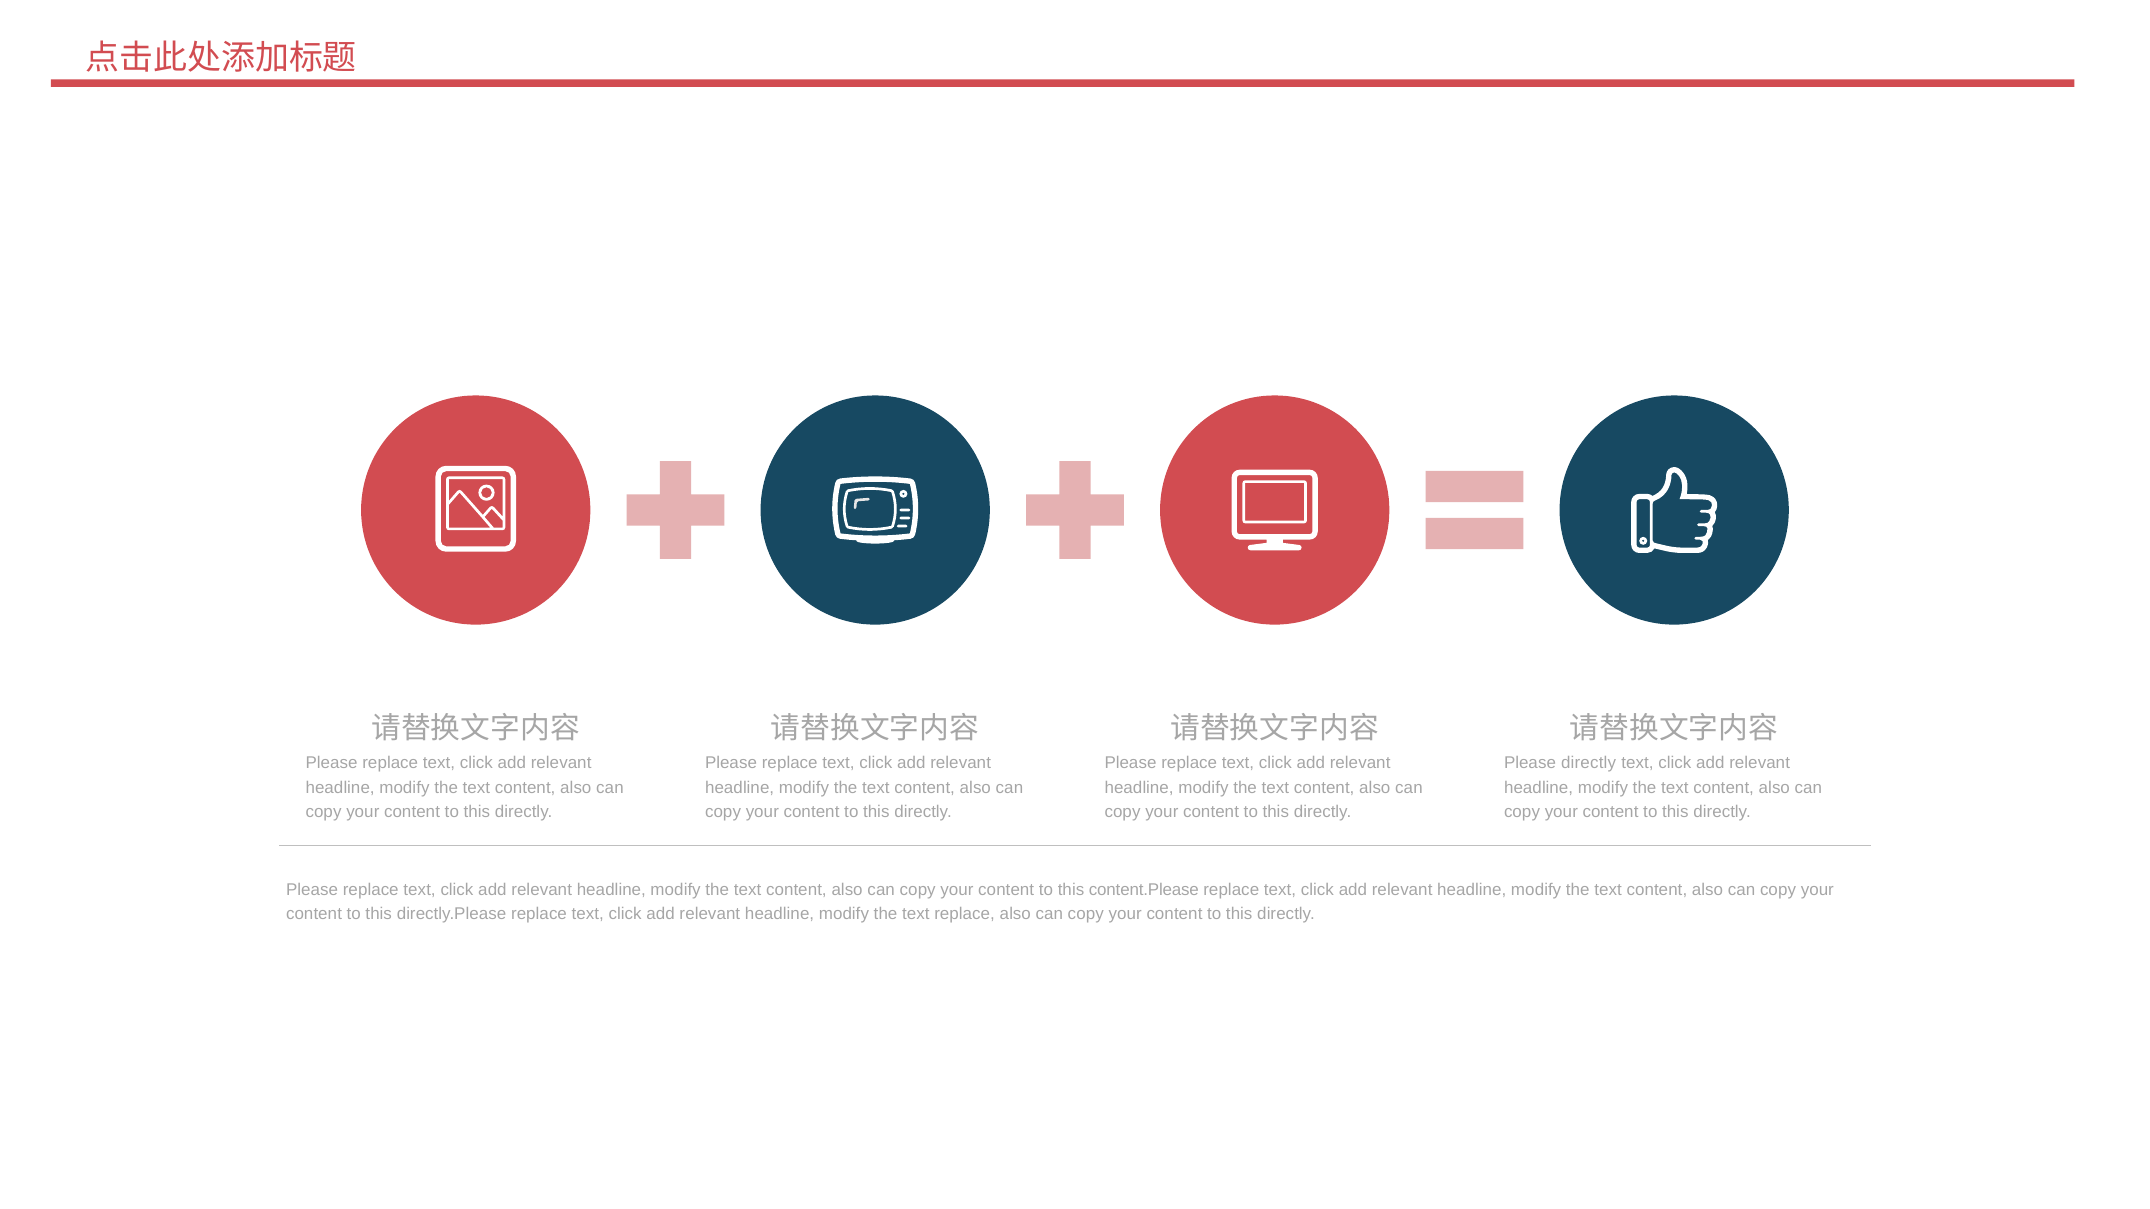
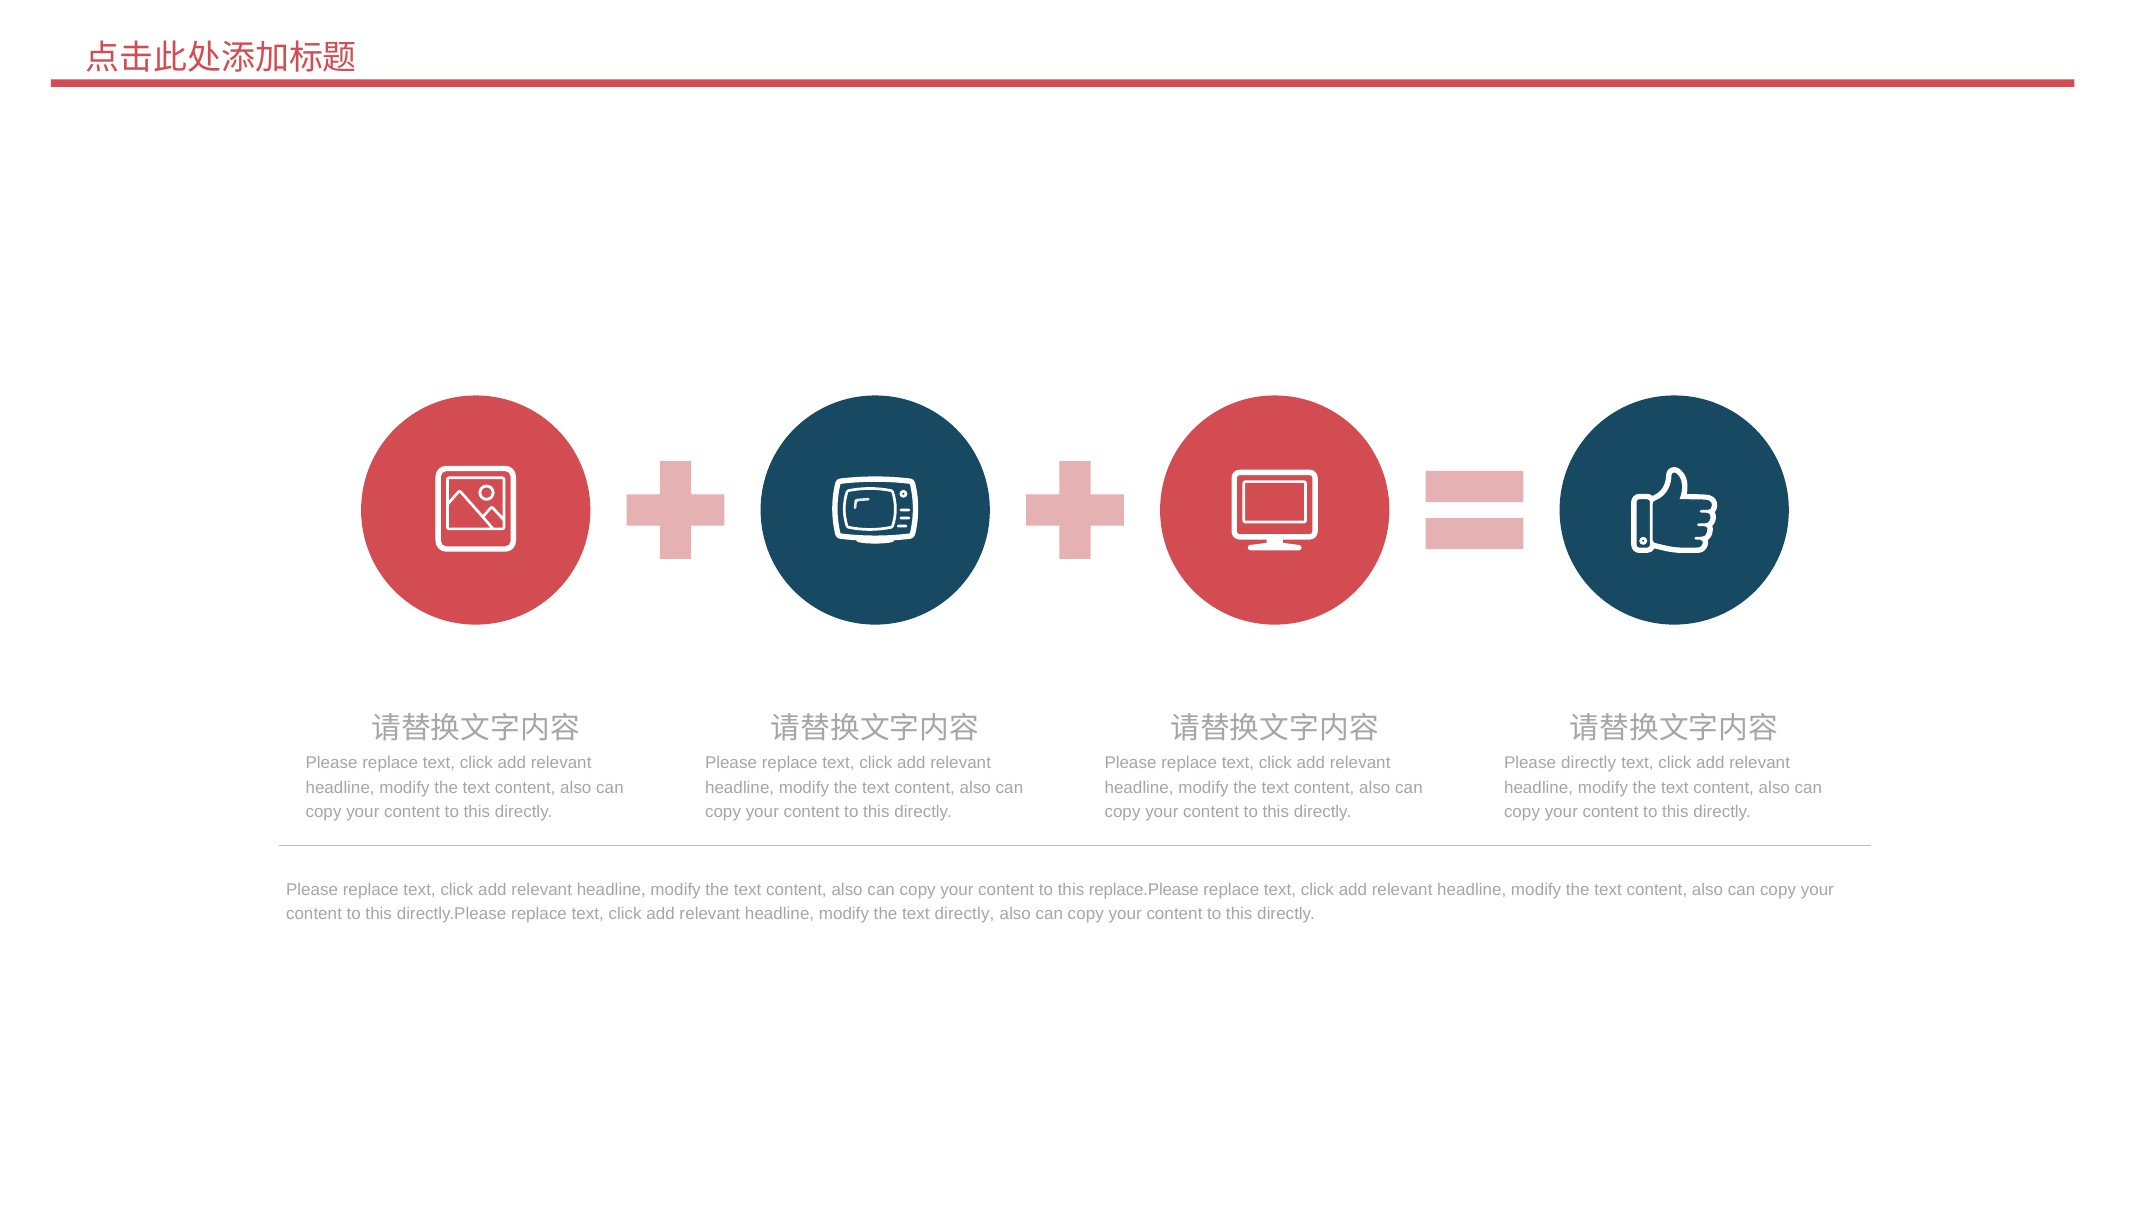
content.Please: content.Please -> replace.Please (1144, 890)
text replace: replace -> directly (965, 915)
